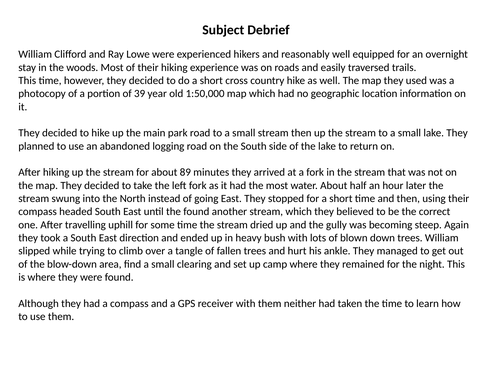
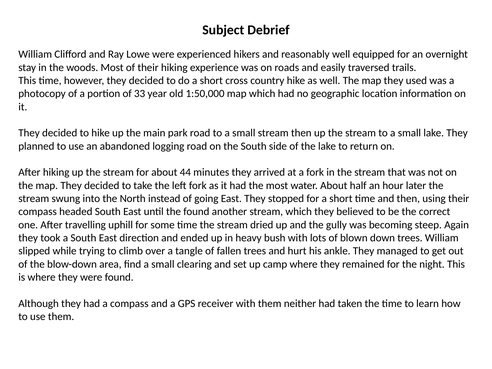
39: 39 -> 33 (140, 94)
89: 89 -> 44 (185, 172)
